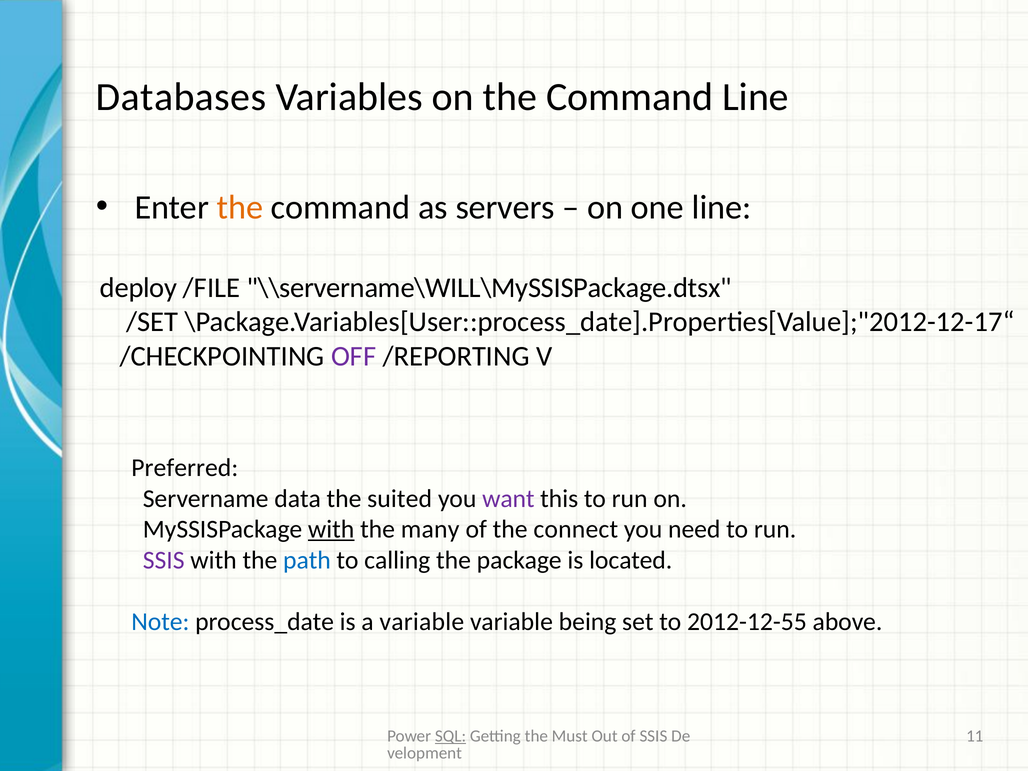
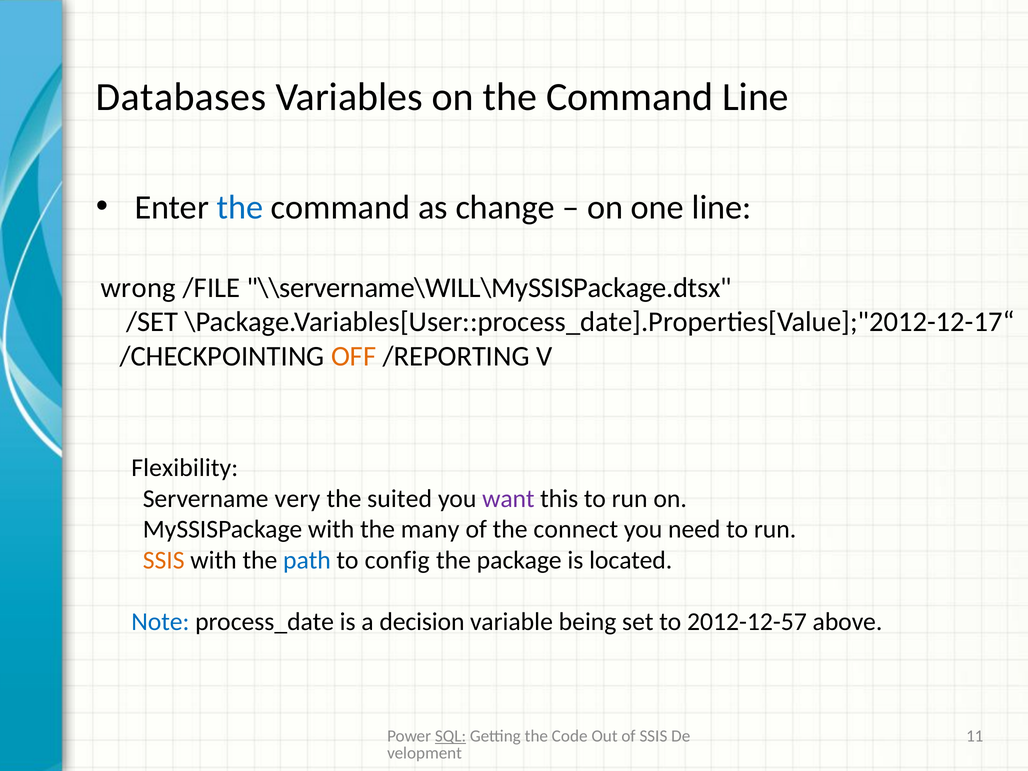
the colour: orange -> blue (240, 208)
servers: servers -> change (505, 208)
deploy: deploy -> wrong (138, 288)
OFF colour: purple -> orange (354, 356)
Preferred: Preferred -> Flexibility (185, 468)
data: data -> very (297, 499)
with underline: present -> none (331, 529)
SSIS colour: purple -> orange (164, 560)
calling: calling -> config (397, 560)
a variable: variable -> decision (422, 622)
2012-12-55: 2012-12-55 -> 2012-12-57 (747, 622)
Must: Must -> Code (570, 736)
